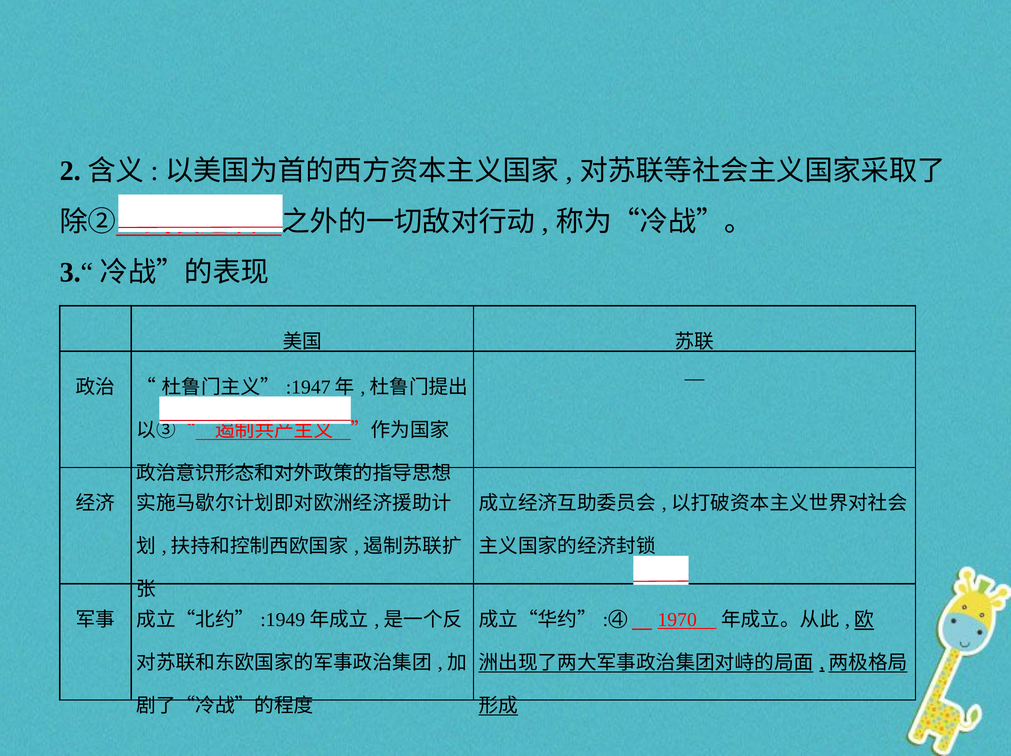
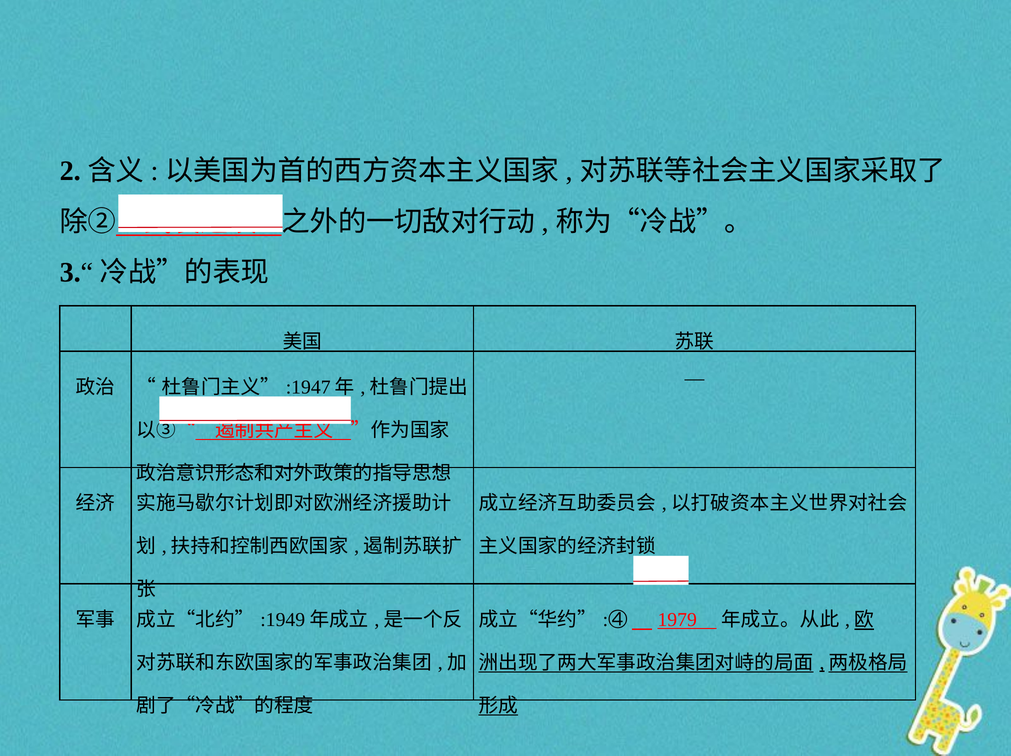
1970: 1970 -> 1979 (677, 620)
